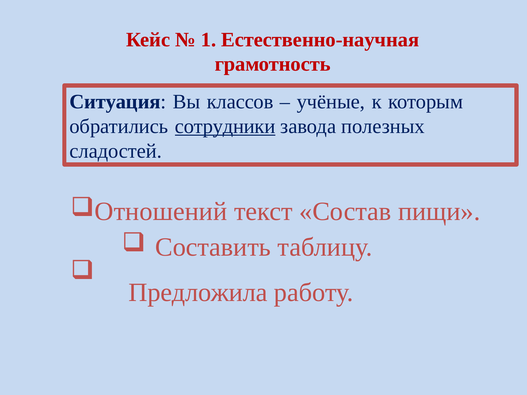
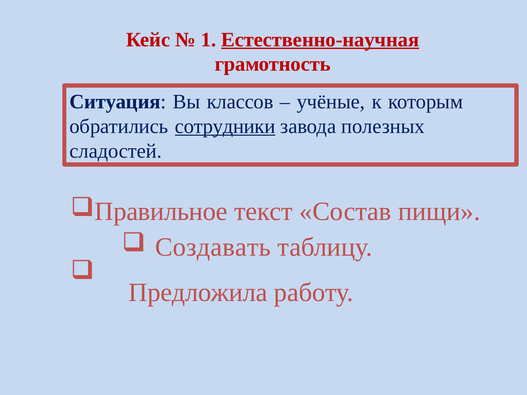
Естественно-научная underline: none -> present (320, 40)
Отношений: Отношений -> Правильное (161, 212)
Составить: Составить -> Создавать (213, 247)
